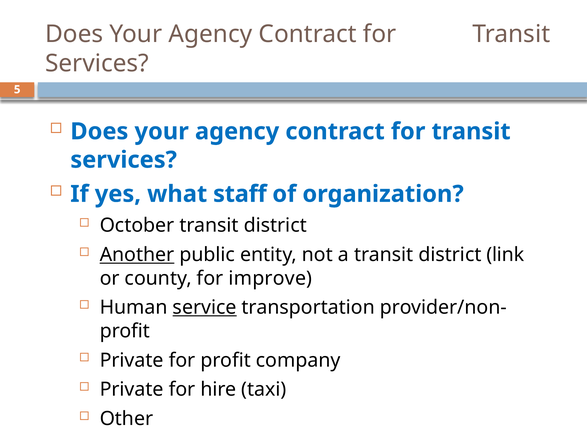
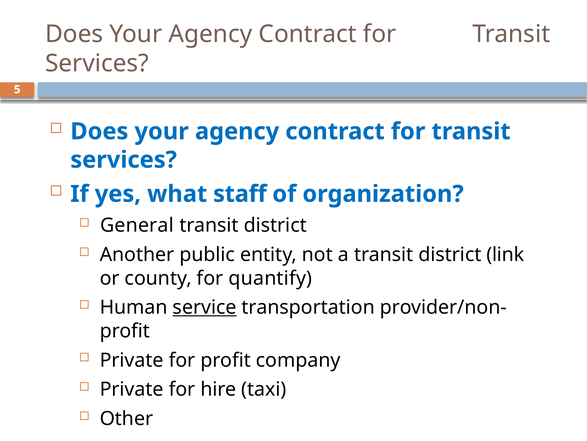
October: October -> General (137, 225)
Another underline: present -> none (137, 254)
improve: improve -> quantify (270, 278)
